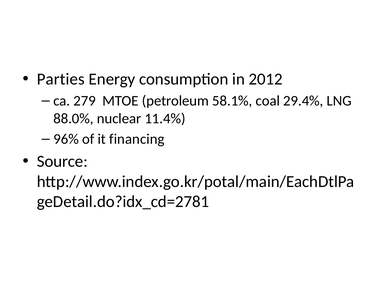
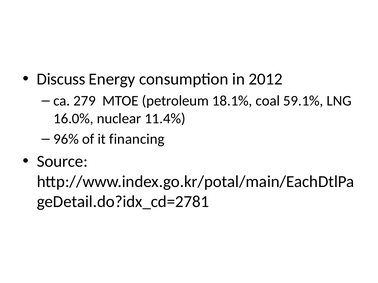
Parties: Parties -> Discuss (61, 79)
58.1%: 58.1% -> 18.1% (232, 101)
29.4%: 29.4% -> 59.1% (303, 101)
88.0%: 88.0% -> 16.0% (73, 119)
